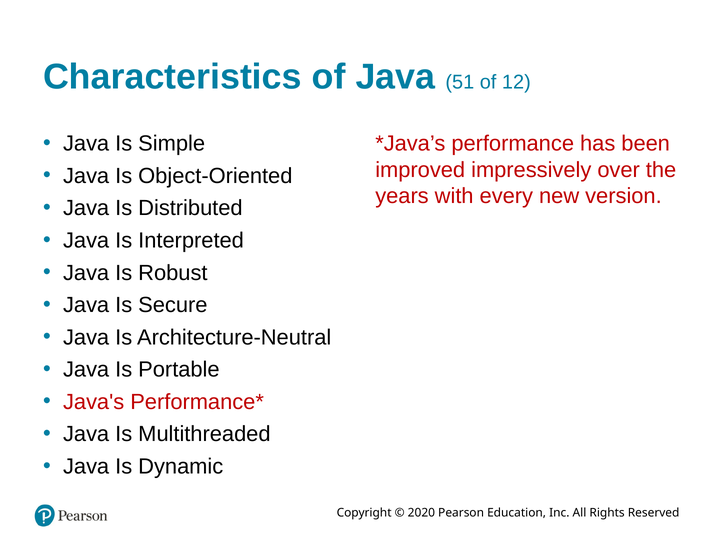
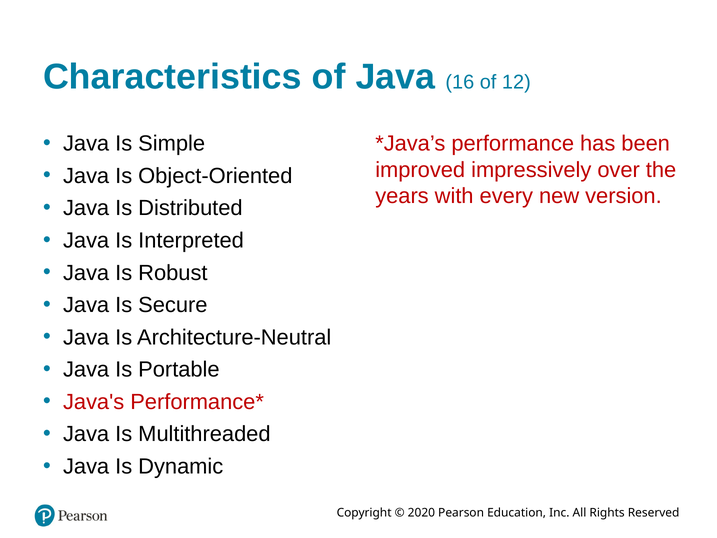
51: 51 -> 16 (460, 82)
